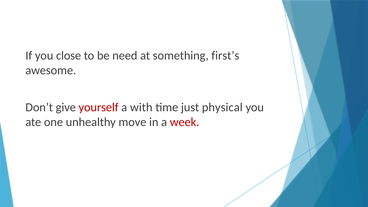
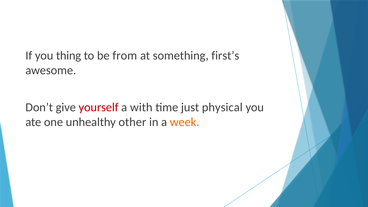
close: close -> thing (69, 56)
need: need -> from (125, 56)
move: move -> other (132, 122)
week colour: red -> orange (185, 122)
